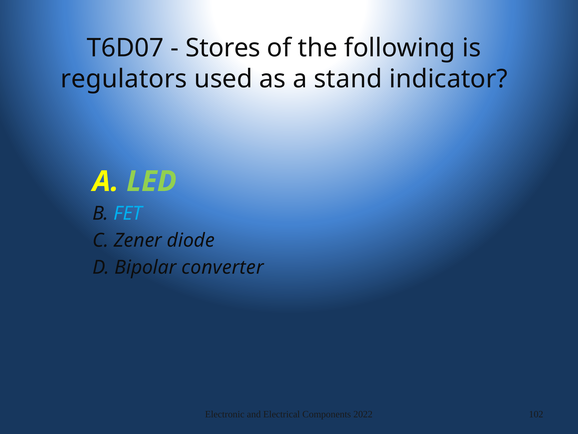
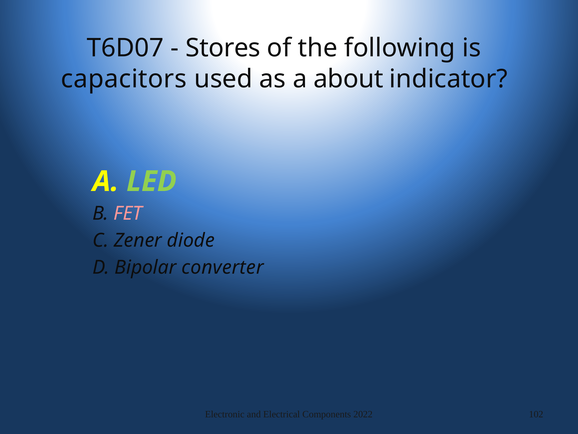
regulators: regulators -> capacitors (124, 79)
stand: stand -> about (348, 79)
FET colour: light blue -> pink (128, 213)
